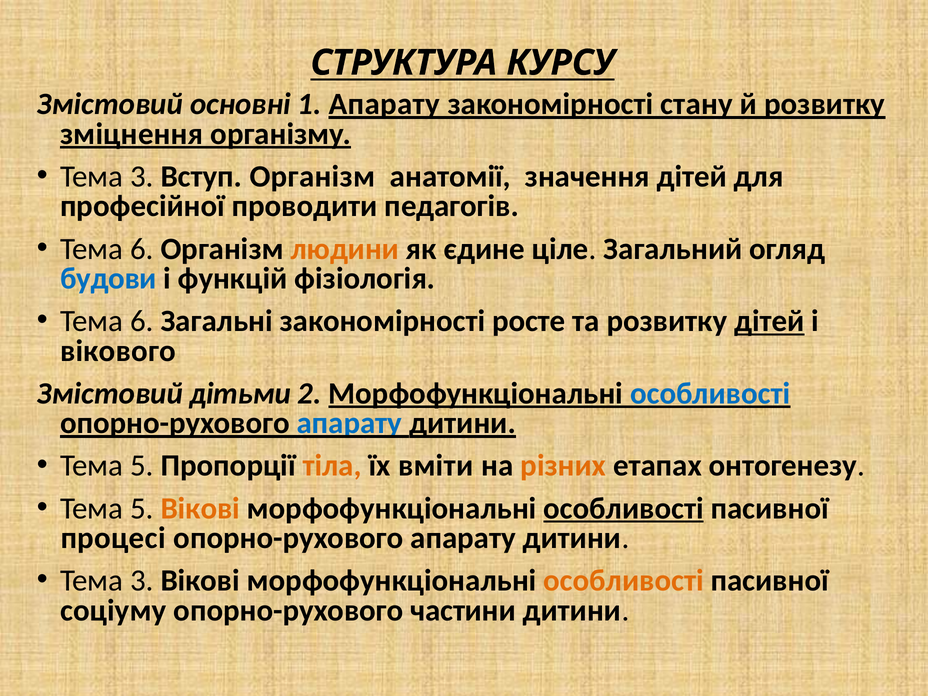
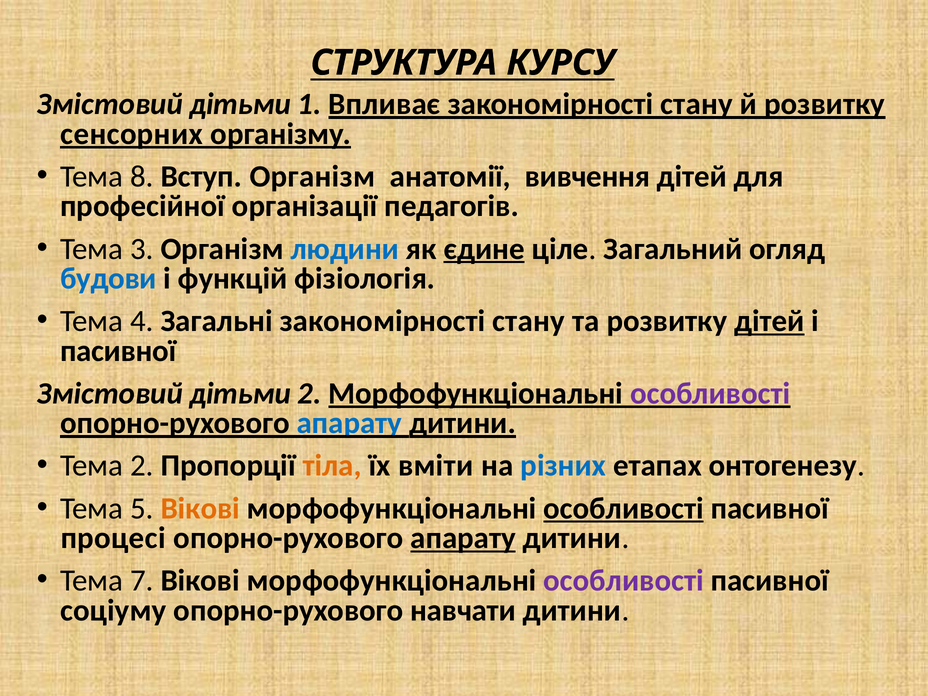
основні: основні -> дітьми (240, 104)
1 Апарату: Апарату -> Впливає (384, 104)
зміцнення: зміцнення -> сенсорних (132, 134)
3: 3 -> 8 (142, 177)
значення: значення -> вивчення (587, 177)
проводити: проводити -> організації (305, 206)
6: 6 -> 3 (142, 249)
людини colour: orange -> blue (345, 249)
єдине underline: none -> present (484, 249)
6: 6 -> 4 (142, 321)
Загальні закономірності росте: росте -> стану (529, 321)
вікового: вікового -> пасивної (118, 351)
особливості colour: blue -> purple (710, 393)
5: 5 -> 2 (142, 466)
різних colour: orange -> blue (563, 466)
апарату underline: none -> present (463, 538)
3: 3 -> 7 (142, 581)
особливості colour: orange -> purple (623, 581)
частини: частини -> навчати (463, 610)
